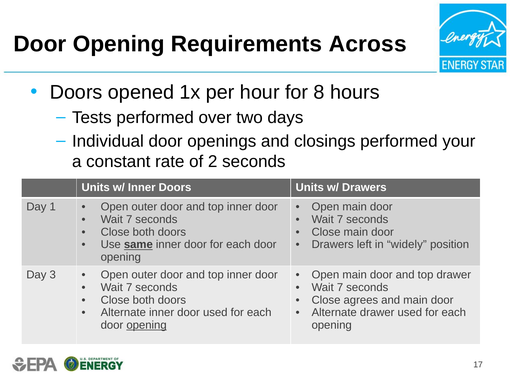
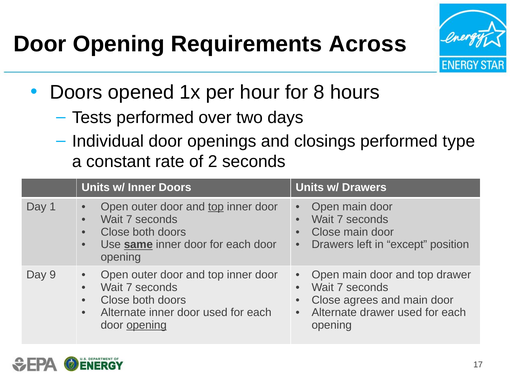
your: your -> type (459, 141)
top underline: none -> present (216, 207)
widely: widely -> except (407, 245)
3: 3 -> 9 (53, 275)
